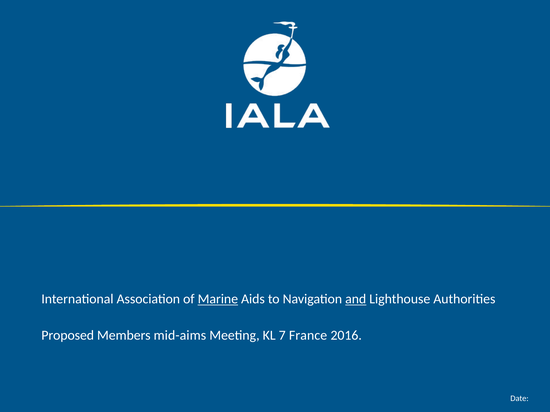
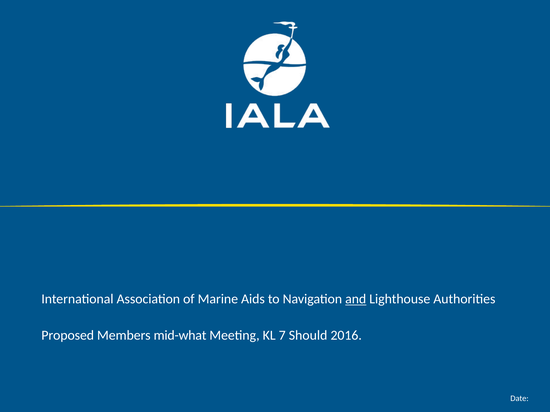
Marine underline: present -> none (218, 299)
mid-aims: mid-aims -> mid-what (180, 336)
France: France -> Should (308, 336)
